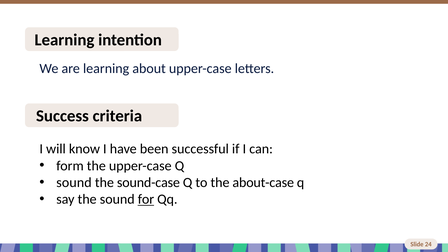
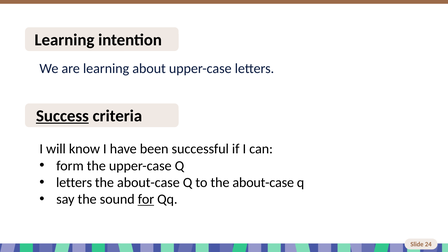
Success underline: none -> present (62, 116)
sound: sound -> letters (74, 183)
sound-case: sound-case -> about-case (148, 183)
